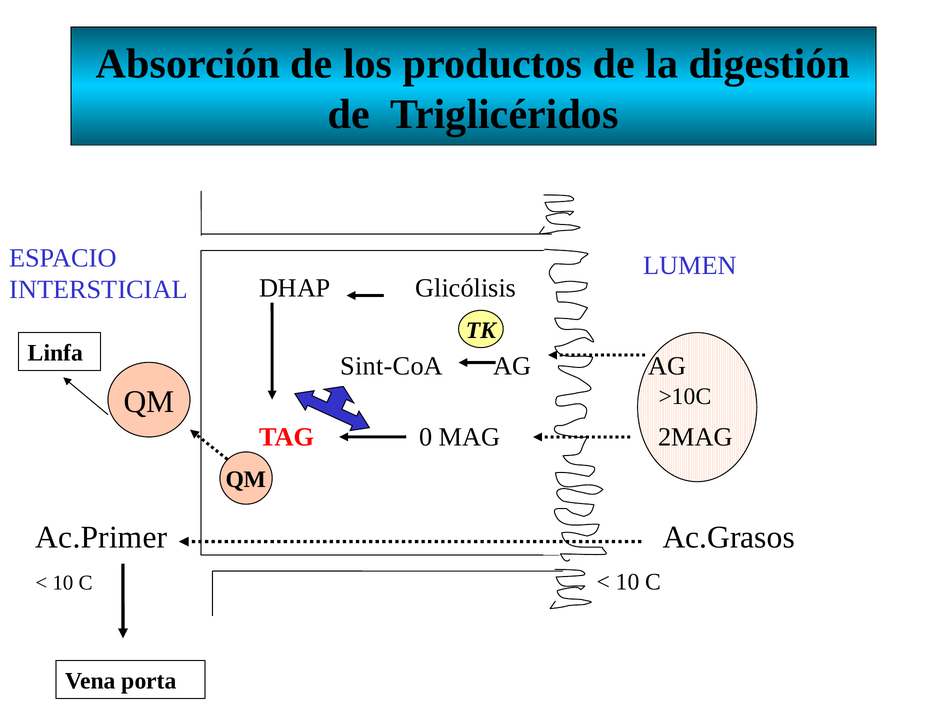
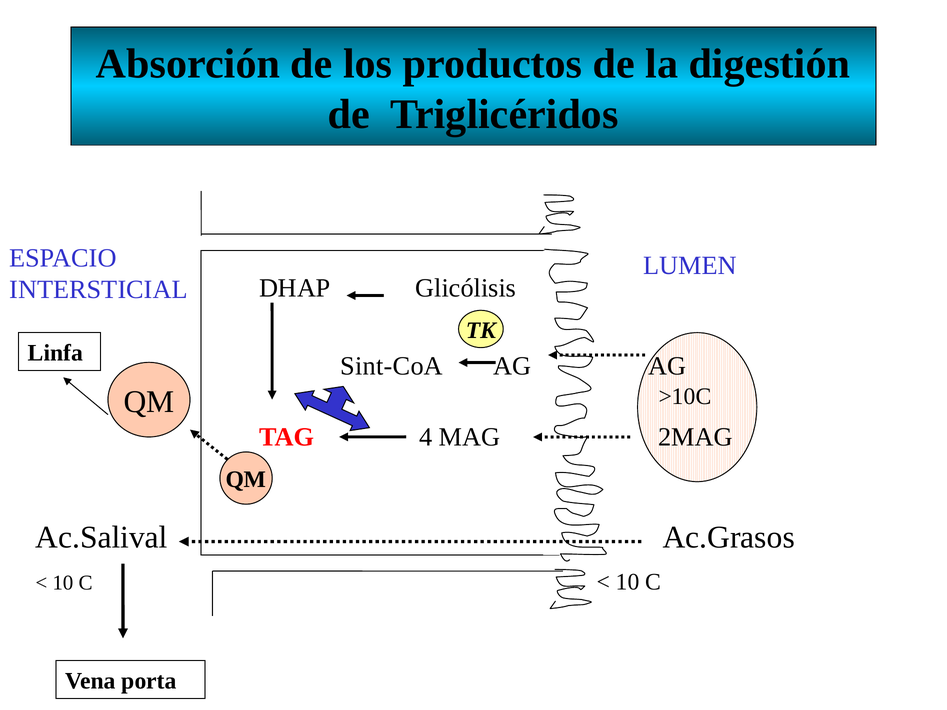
0: 0 -> 4 (426, 437)
Ac.Primer: Ac.Primer -> Ac.Salival (101, 538)
